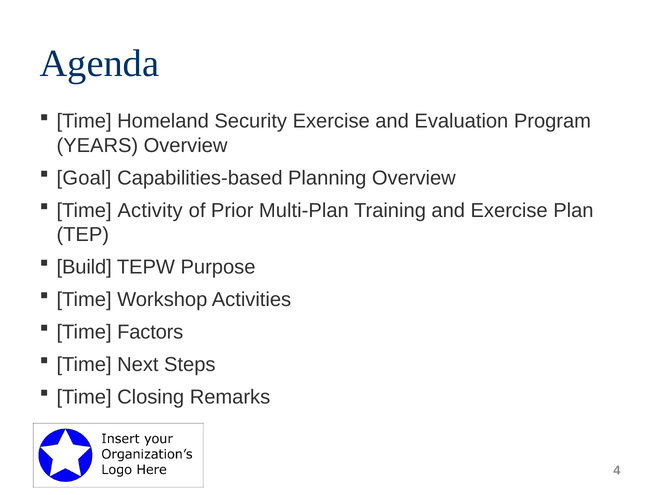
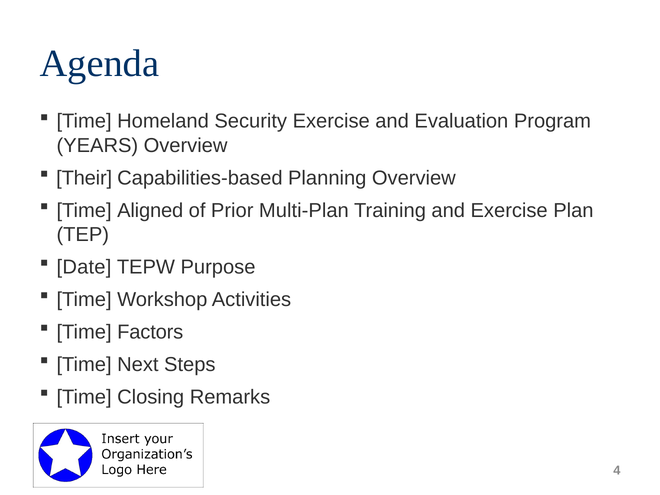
Goal: Goal -> Their (84, 178)
Activity: Activity -> Aligned (150, 210)
Build: Build -> Date (84, 267)
